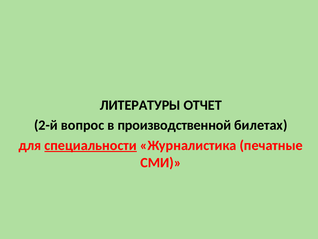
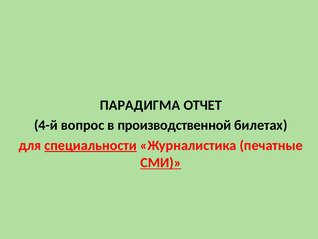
ЛИТЕРАТУРЫ: ЛИТЕРАТУРЫ -> ПАРАДИГМА (140, 105)
2-й: 2-й -> 4-й (46, 125)
СМИ underline: none -> present (161, 162)
